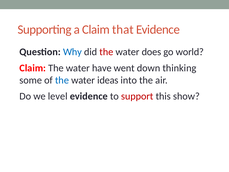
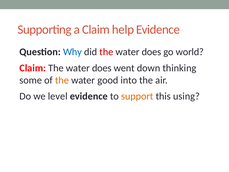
that: that -> help (123, 30)
Claim The water have: have -> does (102, 68)
the colour: blue -> orange (62, 80)
ideas: ideas -> good (108, 80)
support colour: red -> orange (137, 96)
show: show -> using (186, 96)
